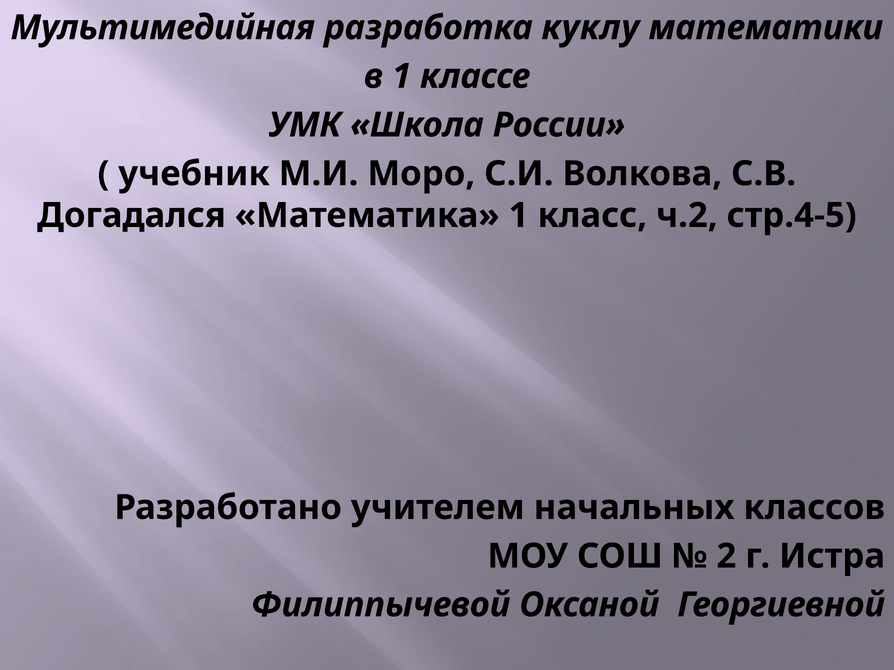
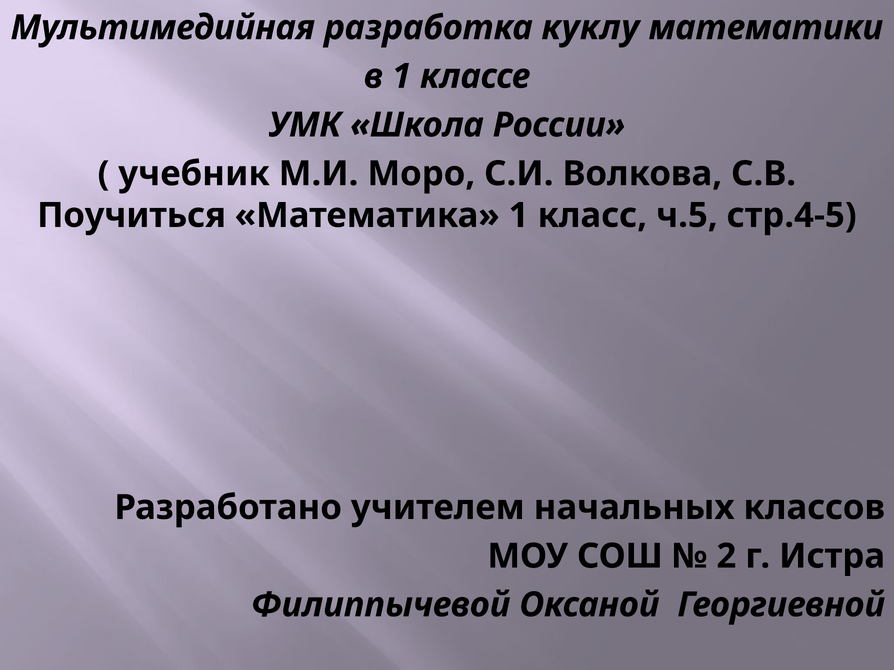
Догадался: Догадался -> Поучиться (132, 216)
ч.2: ч.2 -> ч.5 (687, 216)
